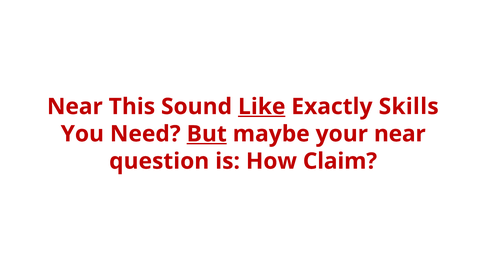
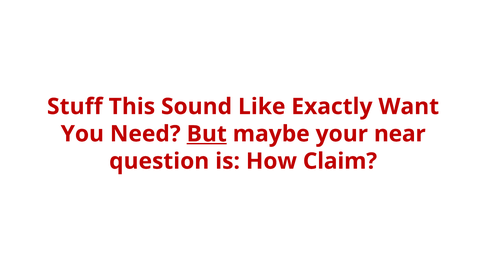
Near: Near -> Stuff (75, 107)
Like underline: present -> none (262, 107)
Skills: Skills -> Want (409, 107)
